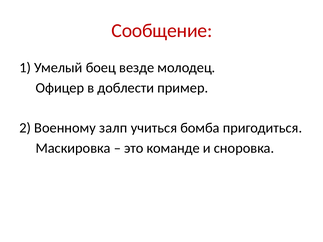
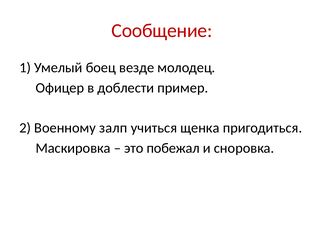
бомба: бомба -> щенка (200, 128)
команде: команде -> побежал (173, 148)
